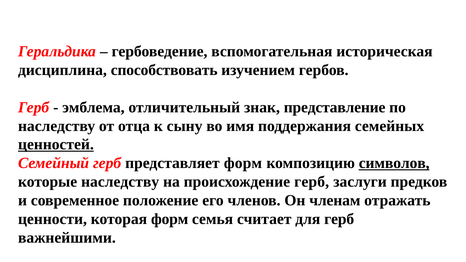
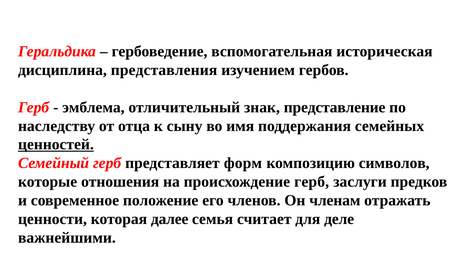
способствовать: способствовать -> представления (164, 70)
символов underline: present -> none (394, 163)
которые наследству: наследству -> отношения (120, 182)
которая форм: форм -> далее (170, 219)
для герб: герб -> деле (339, 219)
